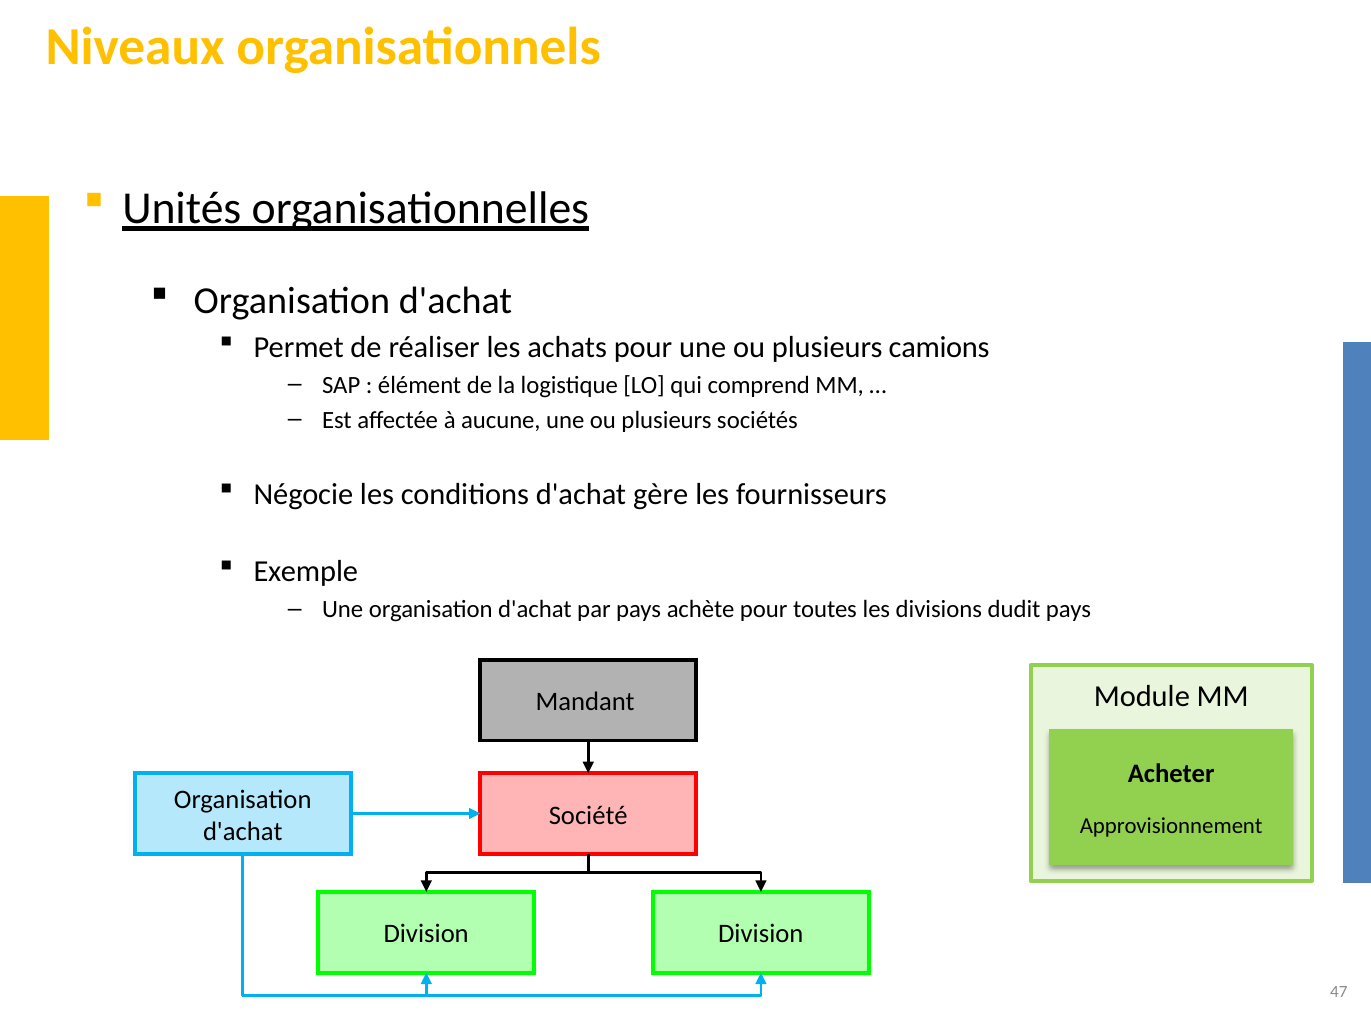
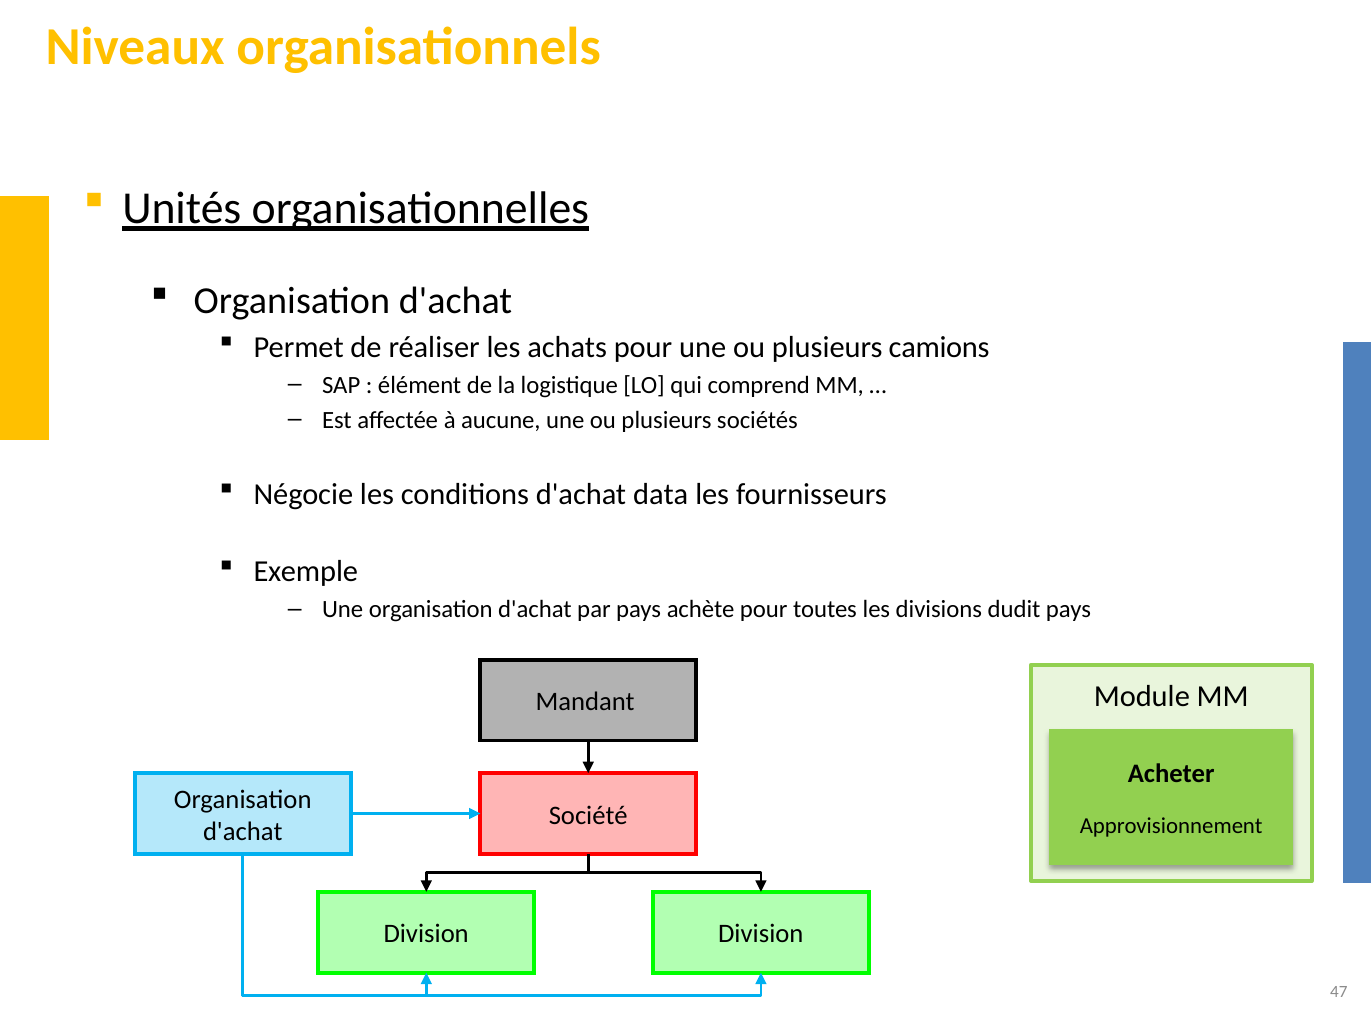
gère: gère -> data (661, 494)
